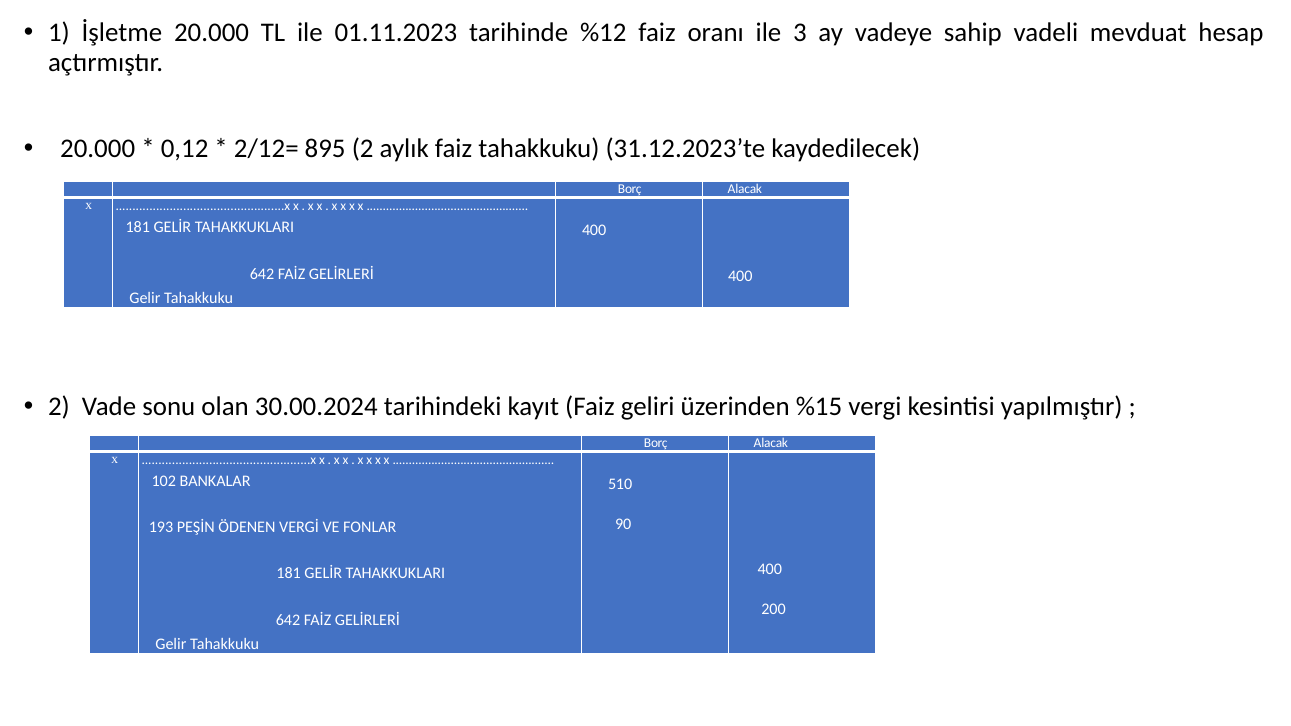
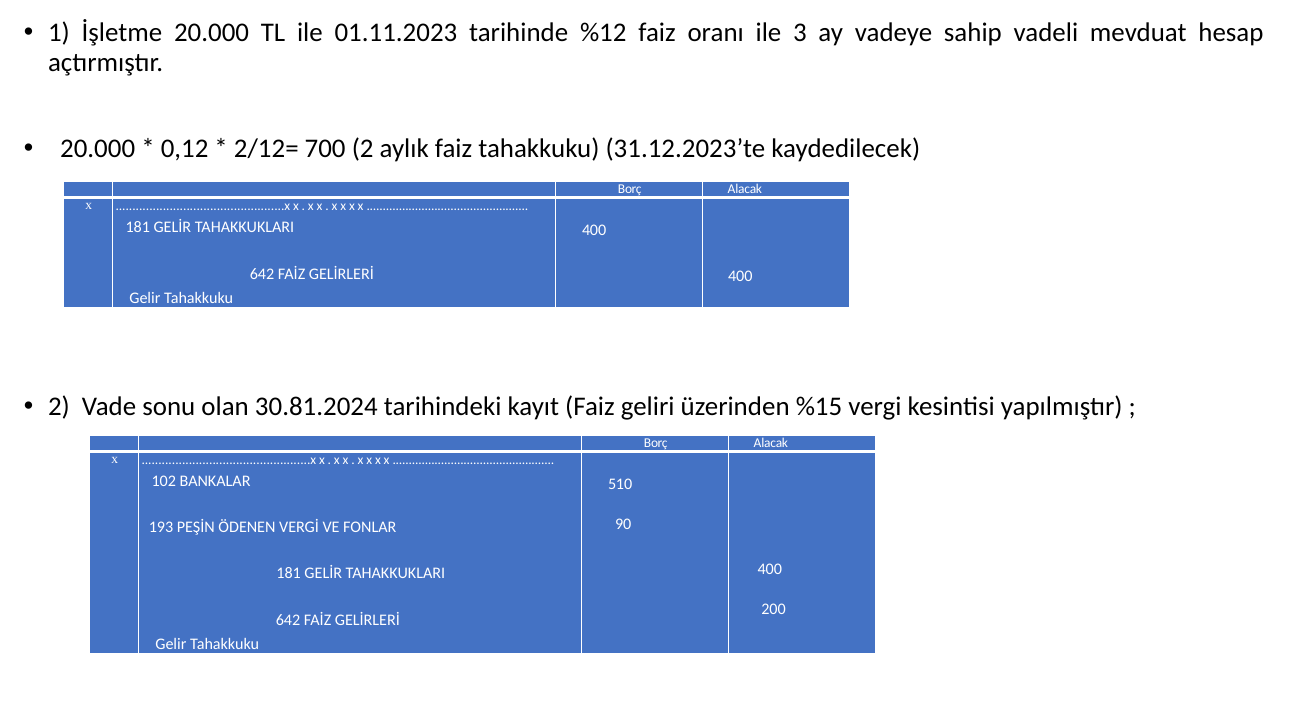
895: 895 -> 700 (325, 149)
30.00.2024: 30.00.2024 -> 30.81.2024 (316, 407)
